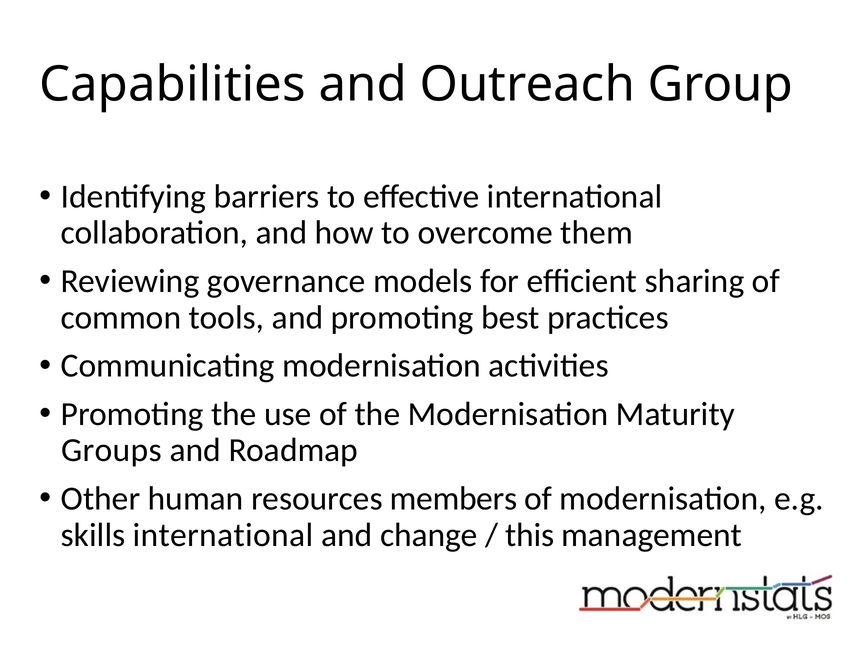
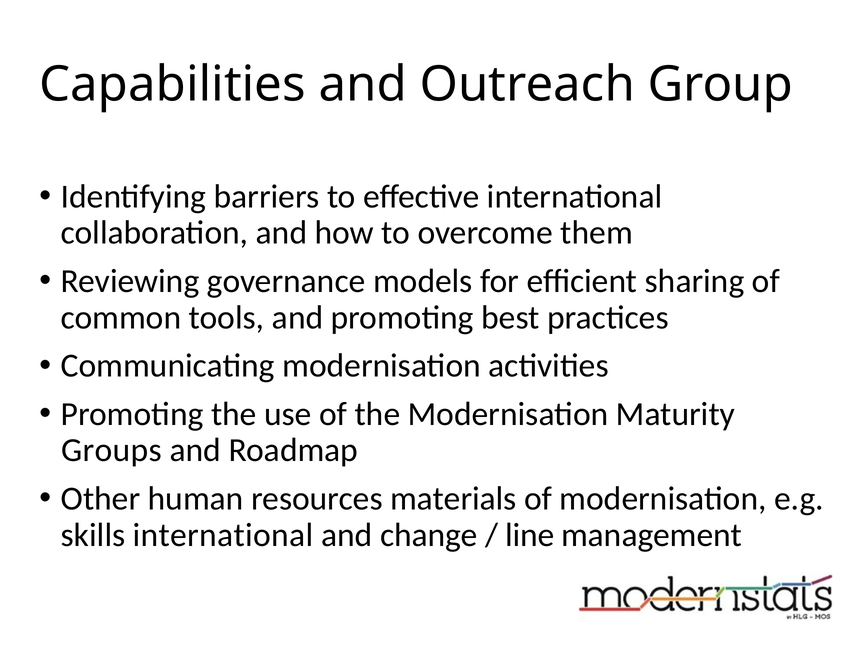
members: members -> materials (453, 499)
this: this -> line (530, 535)
